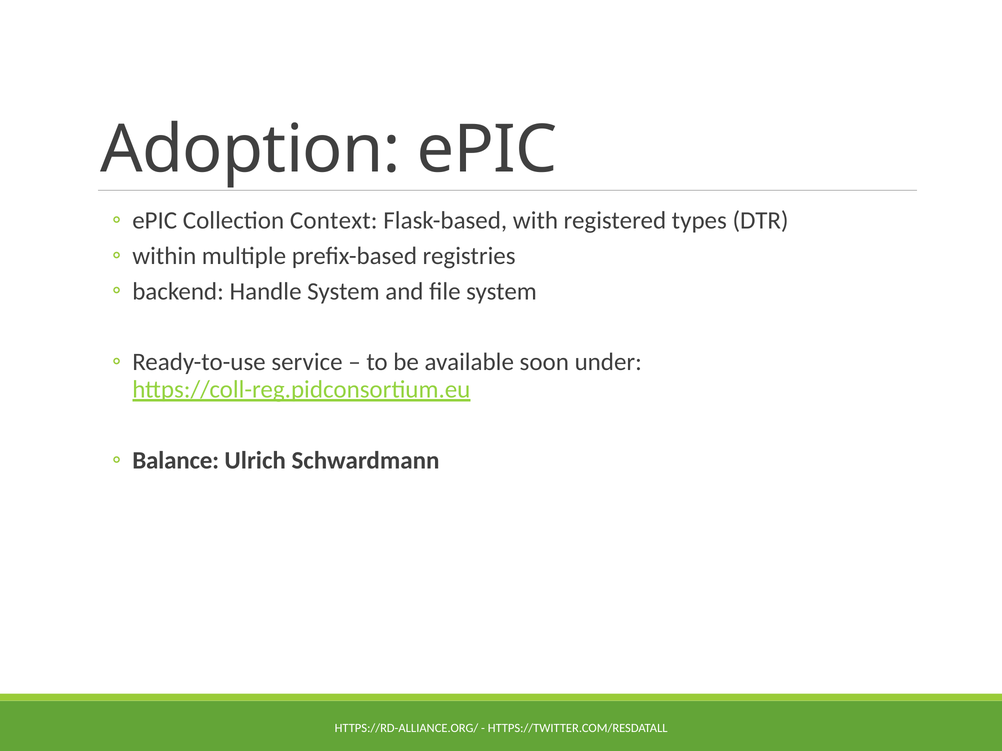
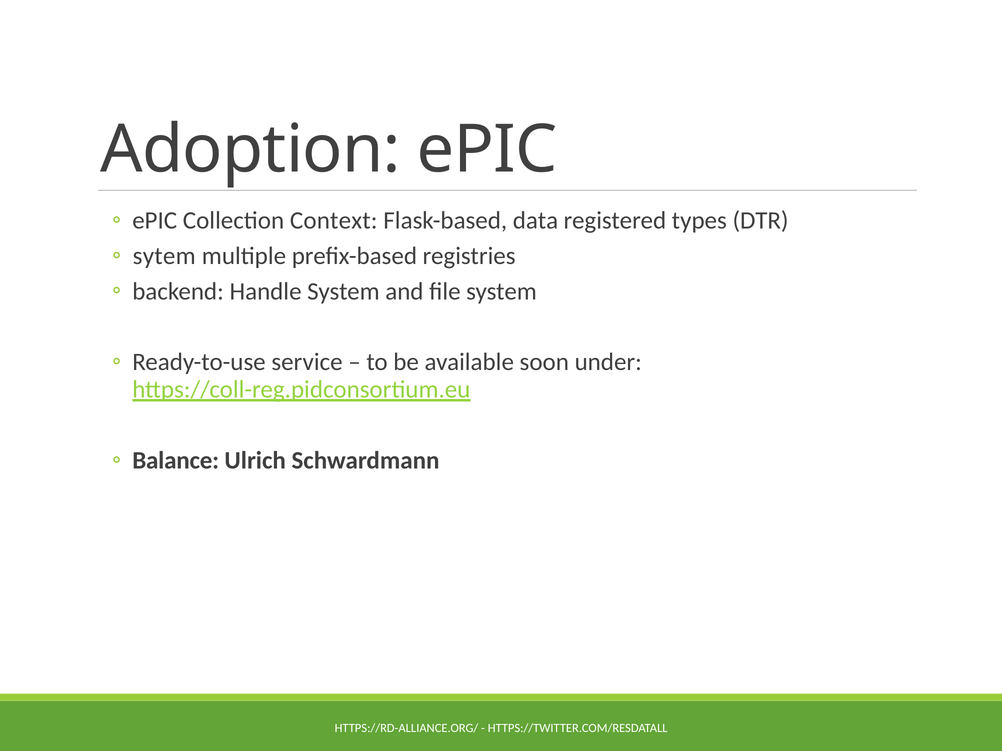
with: with -> data (535, 221)
within: within -> sytem (164, 256)
